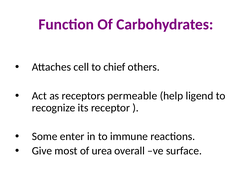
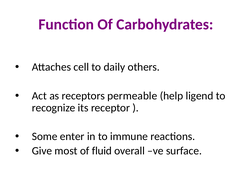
chief: chief -> daily (114, 67)
urea: urea -> fluid (102, 151)
